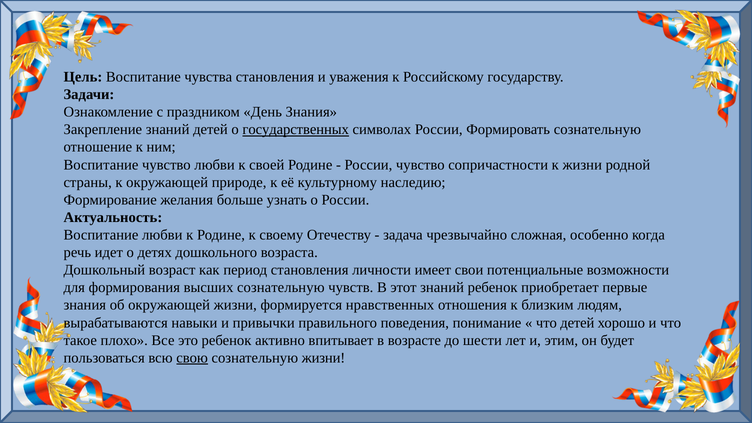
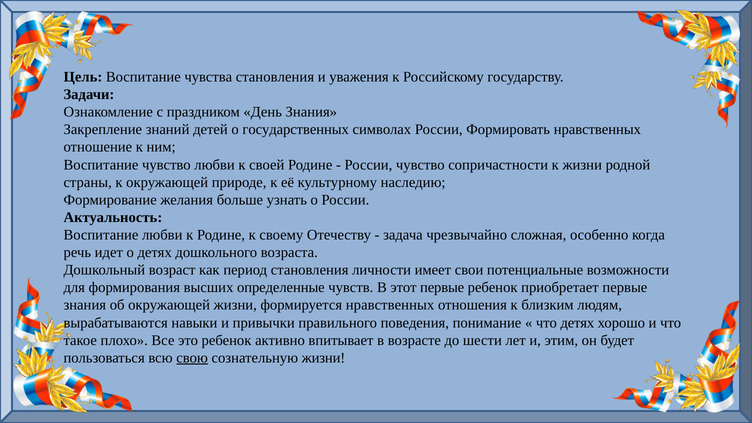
государственных underline: present -> none (296, 130)
Формировать сознательную: сознательную -> нравственных (597, 130)
высших сознательную: сознательную -> определенные (281, 288)
этот знаний: знаний -> первые (442, 288)
что детей: детей -> детях (577, 323)
